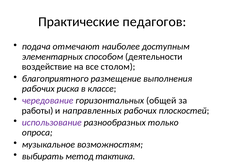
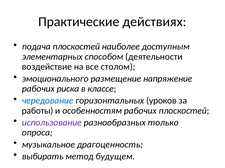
педагогов: педагогов -> действиях (154, 22)
подача отмечают: отмечают -> плоскостей (76, 47)
благоприятного: благоприятного -> эмоционального (55, 79)
выполнения: выполнения -> напряжение (168, 79)
чередование colour: purple -> blue (48, 101)
общей: общей -> уроков (161, 101)
направленных: направленных -> особенностям (92, 111)
возможностям: возможностям -> драгоценность (110, 145)
тактика: тактика -> будущем (115, 157)
